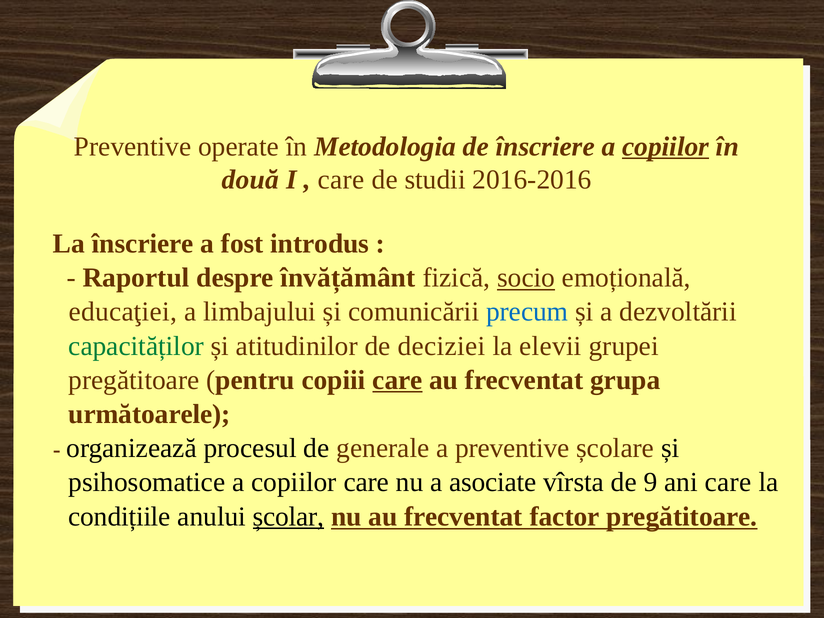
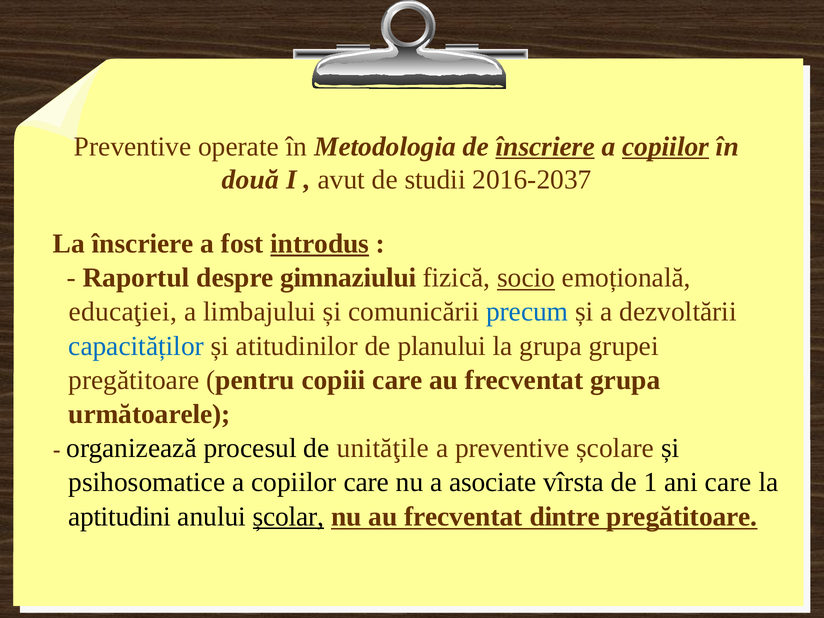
înscriere underline: none -> present (545, 147)
care: care -> avut (341, 179)
2016-2016: 2016-2016 -> 2016-2037 (532, 179)
introdus underline: none -> present (320, 244)
învățământ: învățământ -> gimnaziului (348, 278)
capacităților colour: green -> blue (136, 346)
deciziei: deciziei -> planului (442, 346)
la elevii: elevii -> grupa (551, 346)
care underline: present -> none (397, 380)
generale: generale -> unităţile (383, 448)
9: 9 -> 1 (651, 482)
condițiile: condițiile -> aptitudini (120, 516)
factor: factor -> dintre (565, 516)
